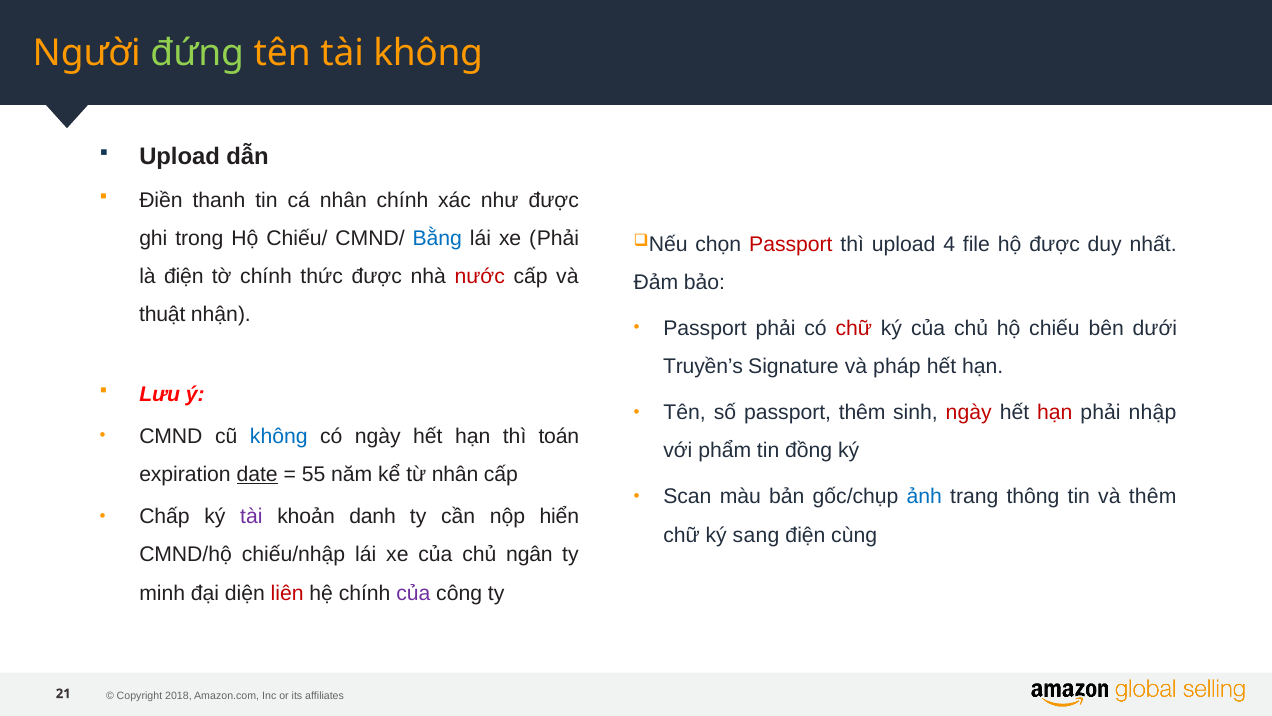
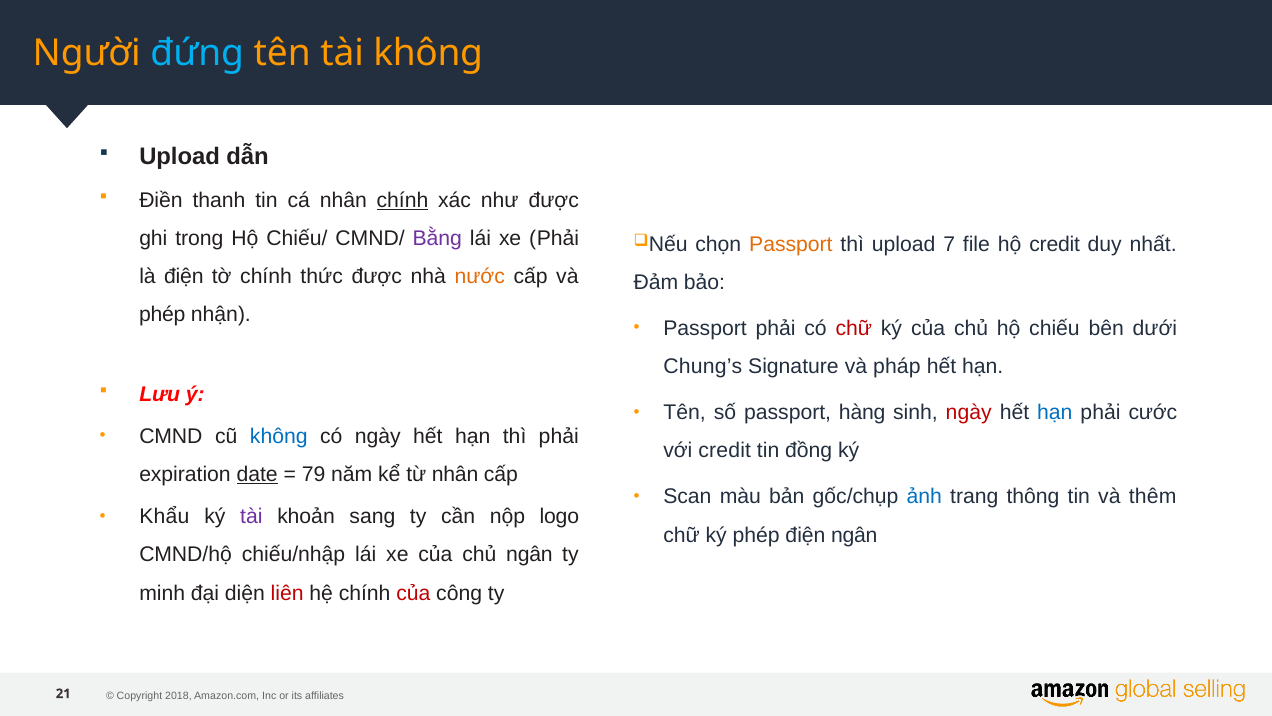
đứng colour: light green -> light blue (197, 53)
chính underline: none -> present (402, 200)
Bằng colour: blue -> purple (437, 238)
Passport colour: red -> orange (791, 244)
4: 4 -> 7 (949, 244)
hộ được: được -> credit (1055, 244)
nước colour: red -> orange (480, 276)
thuật: thuật -> phép (162, 314)
Truyền’s: Truyền’s -> Chung’s (703, 366)
passport thêm: thêm -> hàng (862, 412)
hạn colour: red -> blue (1055, 412)
nhập: nhập -> cước (1153, 412)
thì toán: toán -> phải (559, 436)
với phẩm: phẩm -> credit (725, 450)
55: 55 -> 79 (314, 474)
Chấp: Chấp -> Khẩu (164, 517)
danh: danh -> sang (372, 517)
hiển: hiển -> logo (559, 517)
ký sang: sang -> phép (756, 535)
điện cùng: cùng -> ngân (854, 535)
của colour: purple -> red (413, 593)
